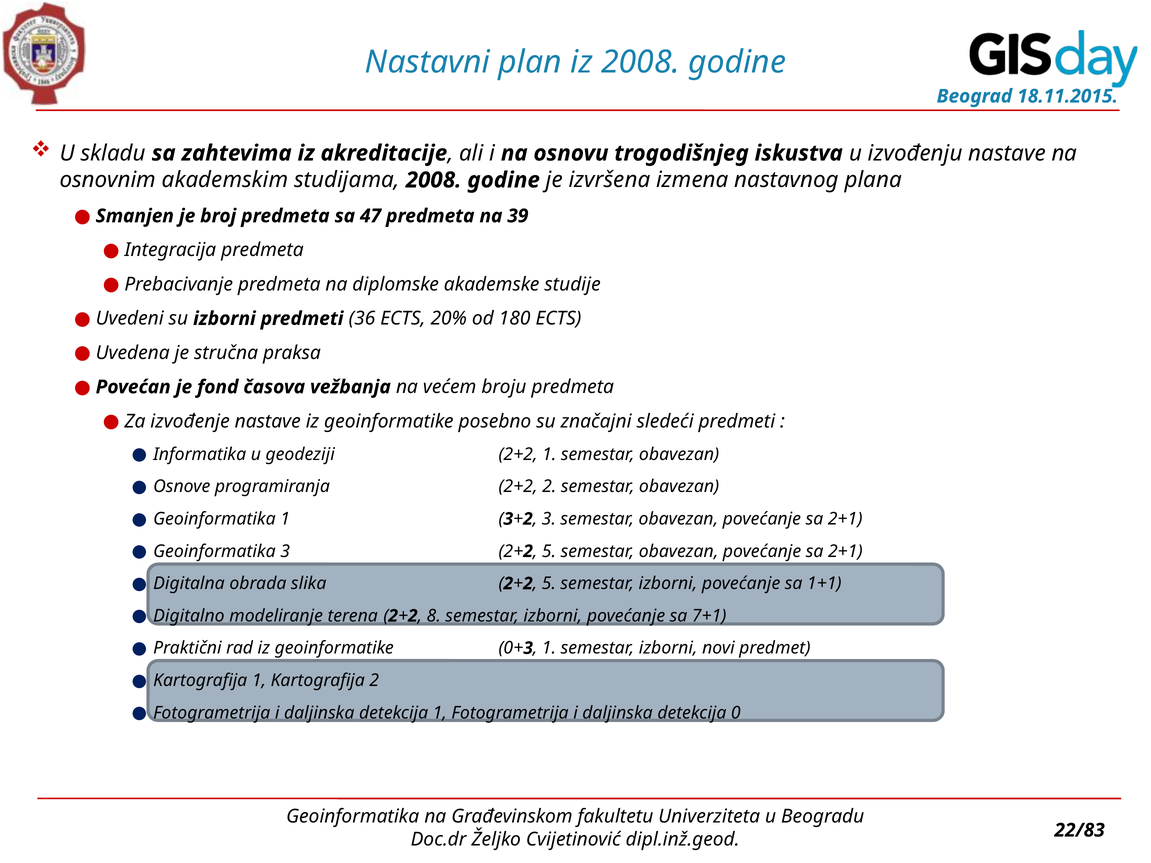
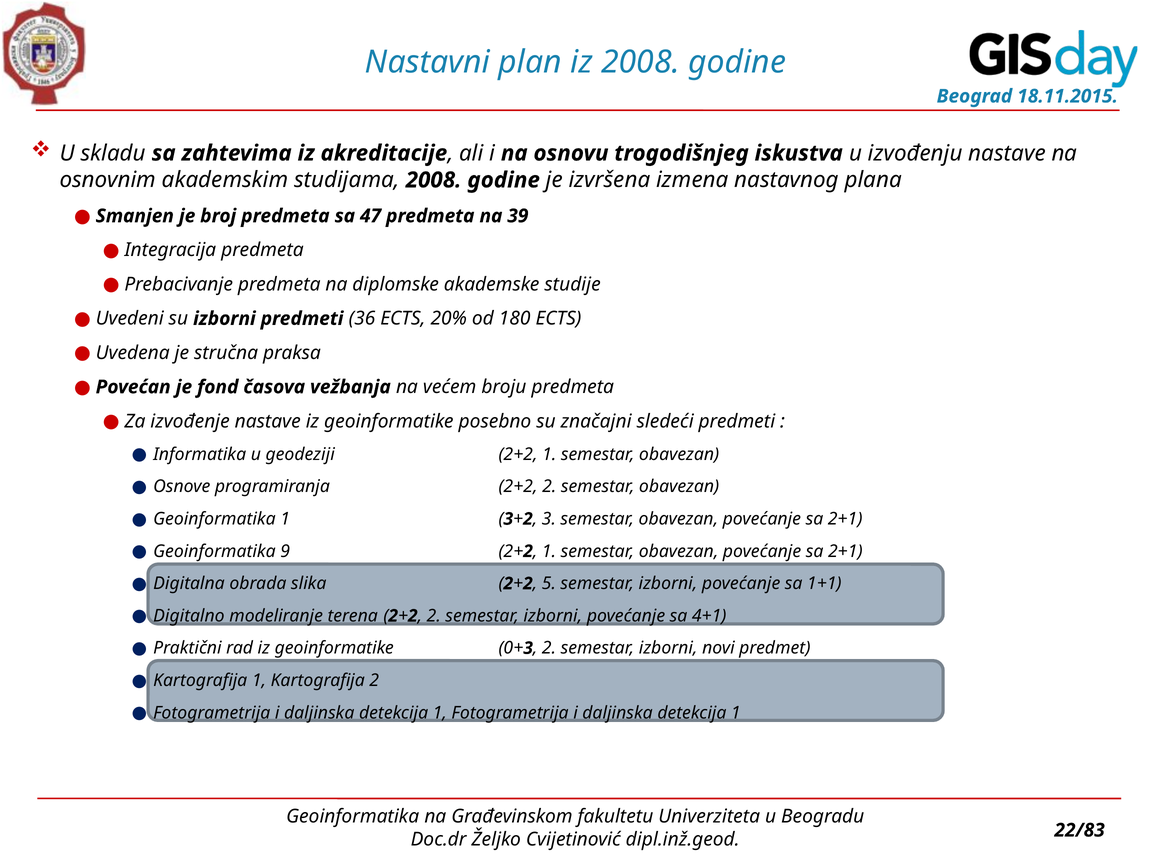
Geoinformatika 3: 3 -> 9 (285, 551)
5: 5 -> 1 (549, 551)
terena 2+2 8: 8 -> 2 (434, 616)
7+1: 7+1 -> 4+1 (709, 616)
0+3 1: 1 -> 2 (549, 648)
0: 0 -> 1 (736, 713)
